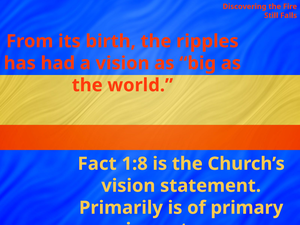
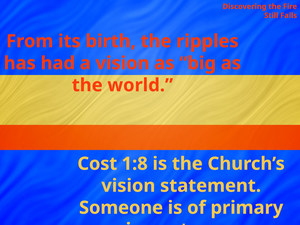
Fact: Fact -> Cost (97, 164)
Primarily: Primarily -> Someone (121, 208)
